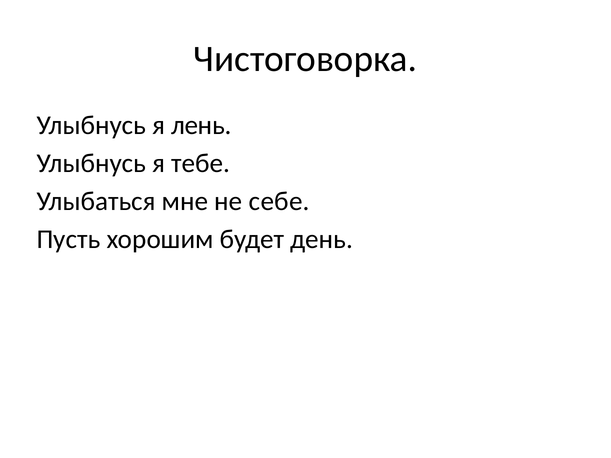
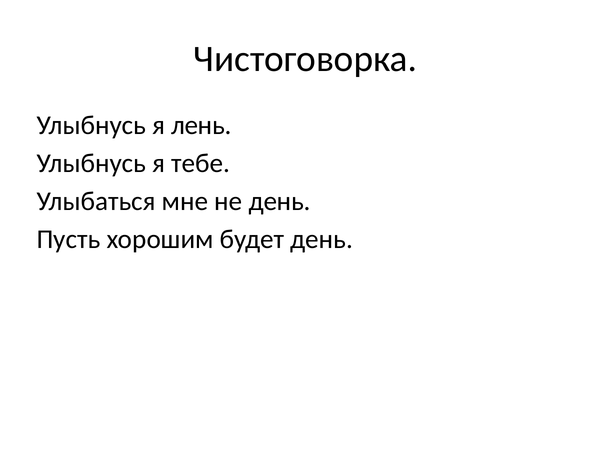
не себе: себе -> день (280, 201)
